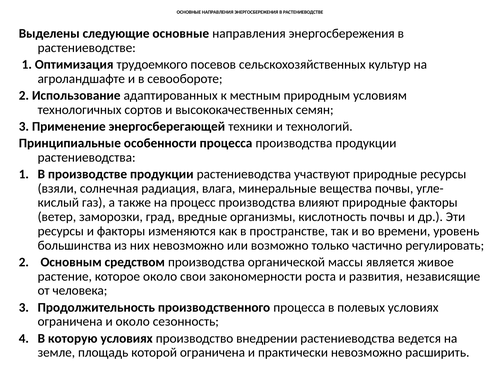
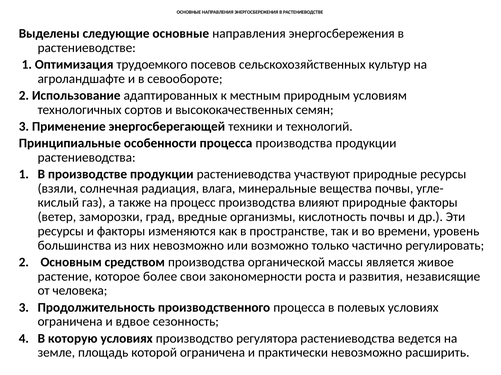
которое около: около -> более (160, 277)
и около: около -> вдвое (133, 322)
внедрении: внедрении -> регулятора (267, 339)
